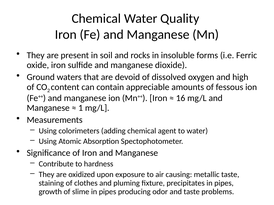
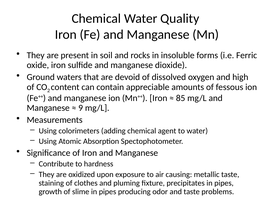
16: 16 -> 85 (181, 98)
1: 1 -> 9 (81, 108)
